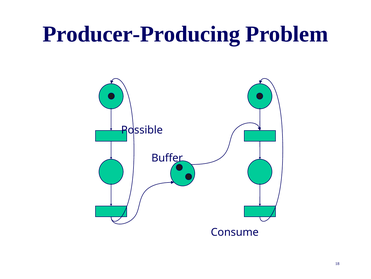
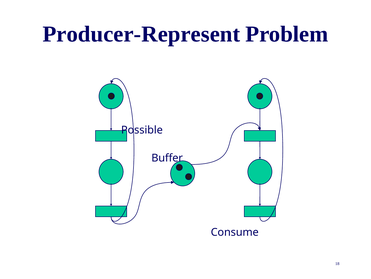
Producer-Producing: Producer-Producing -> Producer-Represent (141, 34)
